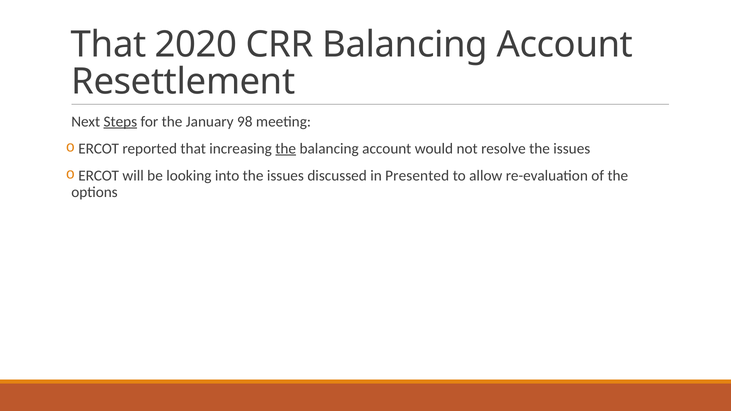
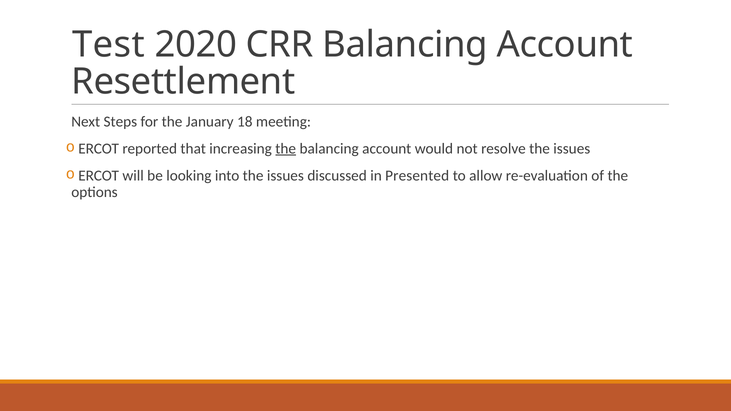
That: That -> Test (108, 45)
Steps underline: present -> none (120, 122)
98: 98 -> 18 (245, 122)
